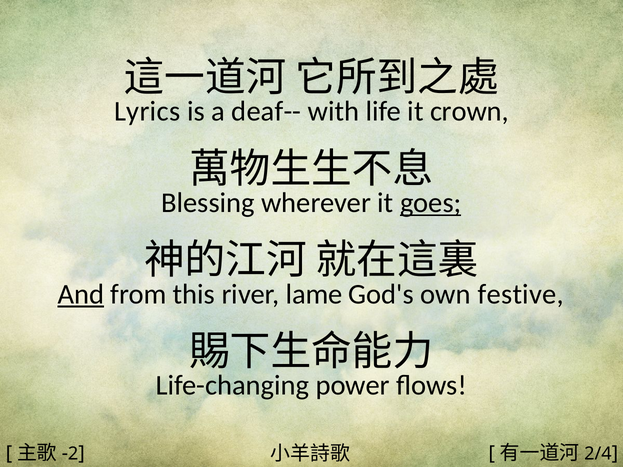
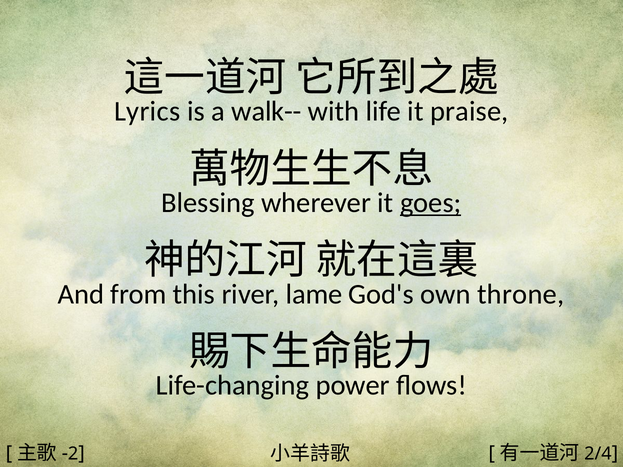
deaf--: deaf-- -> walk-- (266, 112)
crown: crown -> praise (469, 112)
And underline: present -> none (81, 294)
festive: festive -> throne (521, 294)
